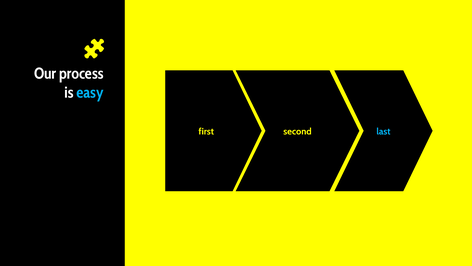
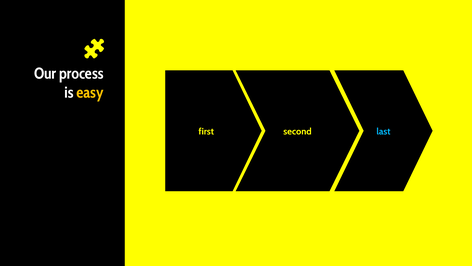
easy colour: light blue -> yellow (90, 92)
